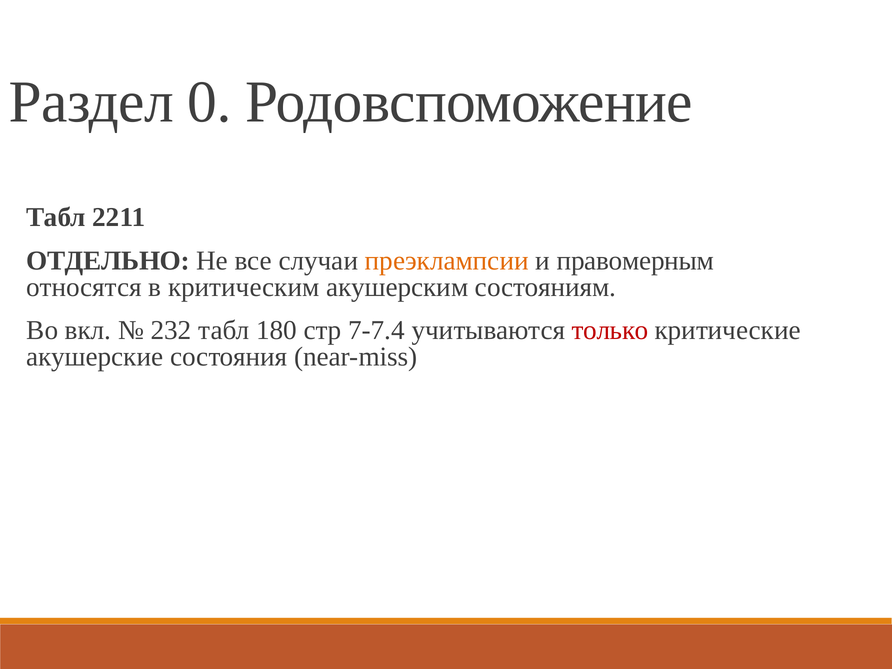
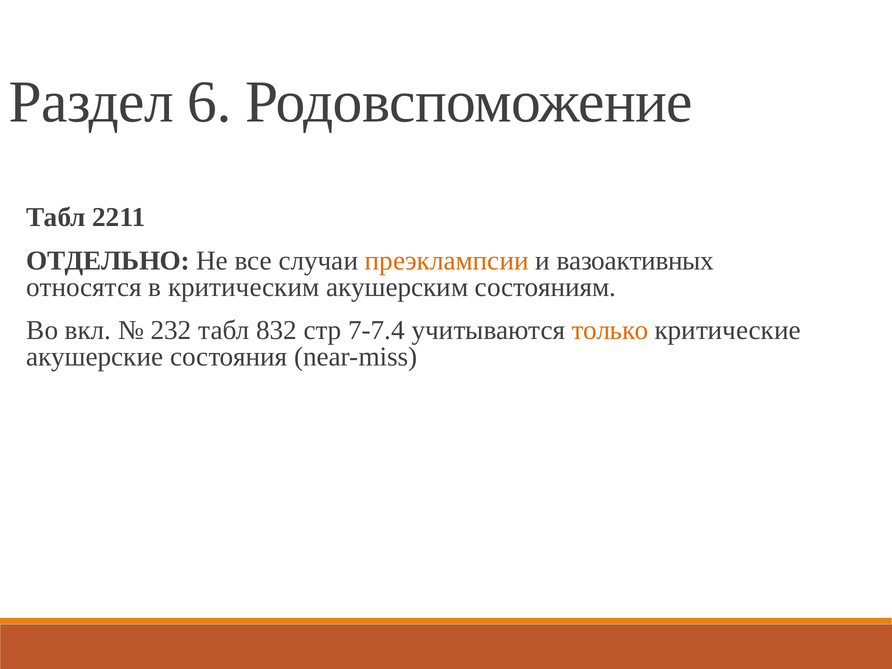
0: 0 -> 6 (210, 102)
правомерным: правомерным -> вазоактивных (635, 261)
180: 180 -> 832 (277, 330)
только colour: red -> orange (610, 330)
